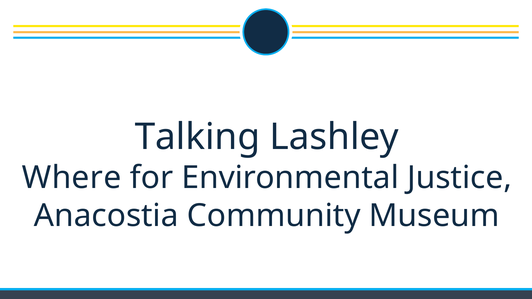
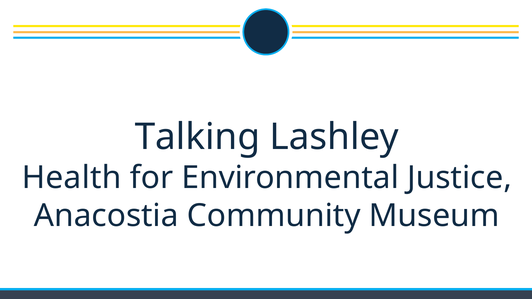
Where: Where -> Health (72, 178)
